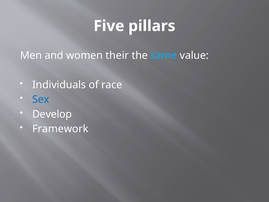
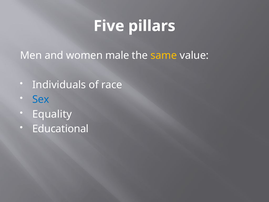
their: their -> male (117, 55)
same colour: light blue -> yellow (164, 55)
Develop: Develop -> Equality (52, 114)
Framework: Framework -> Educational (60, 129)
